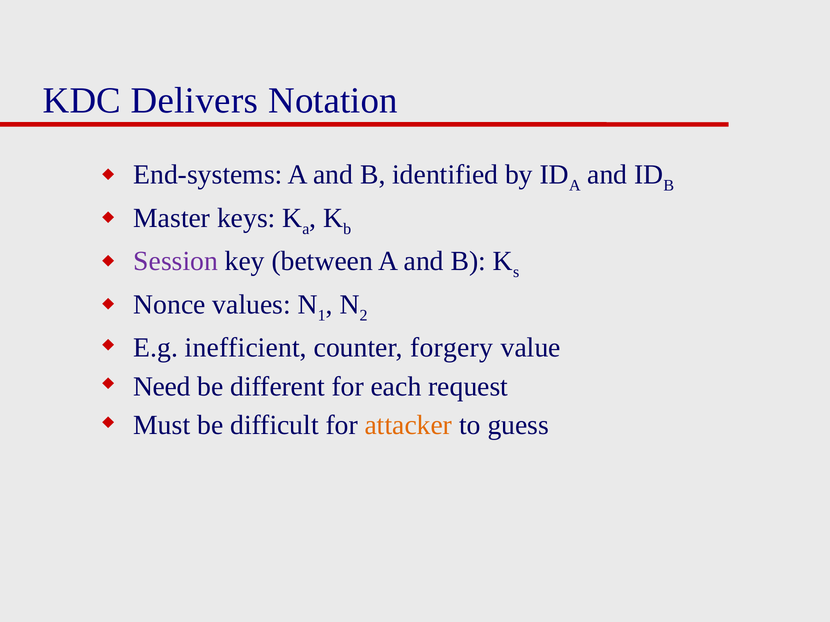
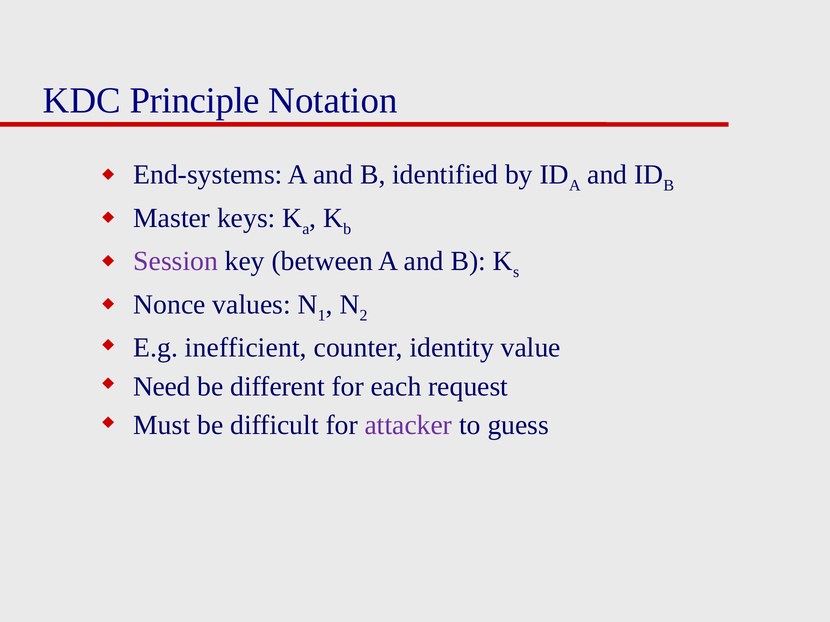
Delivers: Delivers -> Principle (195, 101)
forgery: forgery -> identity (452, 348)
attacker colour: orange -> purple (408, 426)
